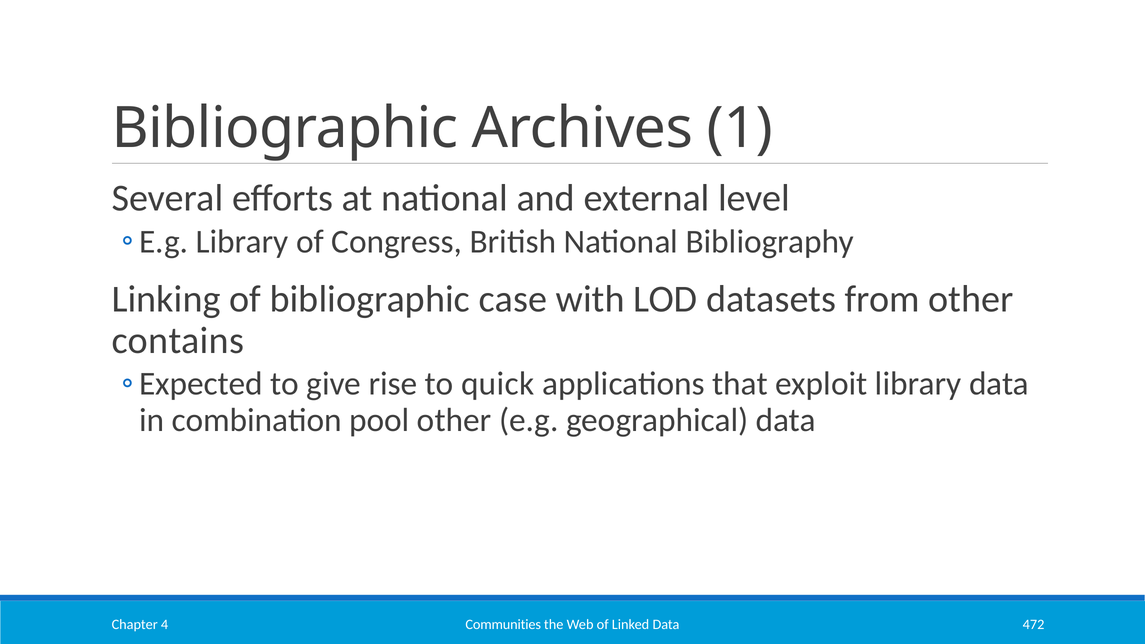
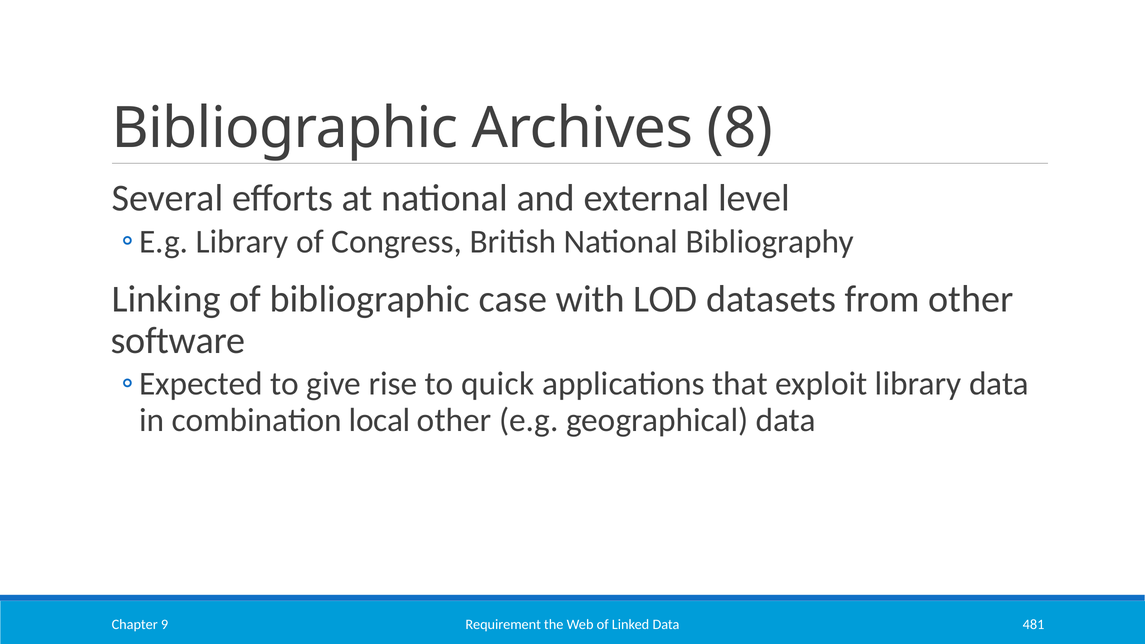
1: 1 -> 8 (740, 128)
contains: contains -> software (178, 340)
pool: pool -> local (380, 420)
Communities: Communities -> Requirement (503, 625)
472: 472 -> 481 (1034, 625)
4: 4 -> 9 (165, 625)
